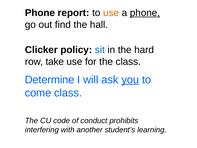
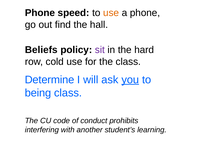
report: report -> speed (74, 13)
phone underline: present -> none (145, 13)
Clicker: Clicker -> Beliefs (41, 50)
sit colour: blue -> purple (100, 50)
take: take -> cold (55, 62)
come: come -> being (38, 93)
